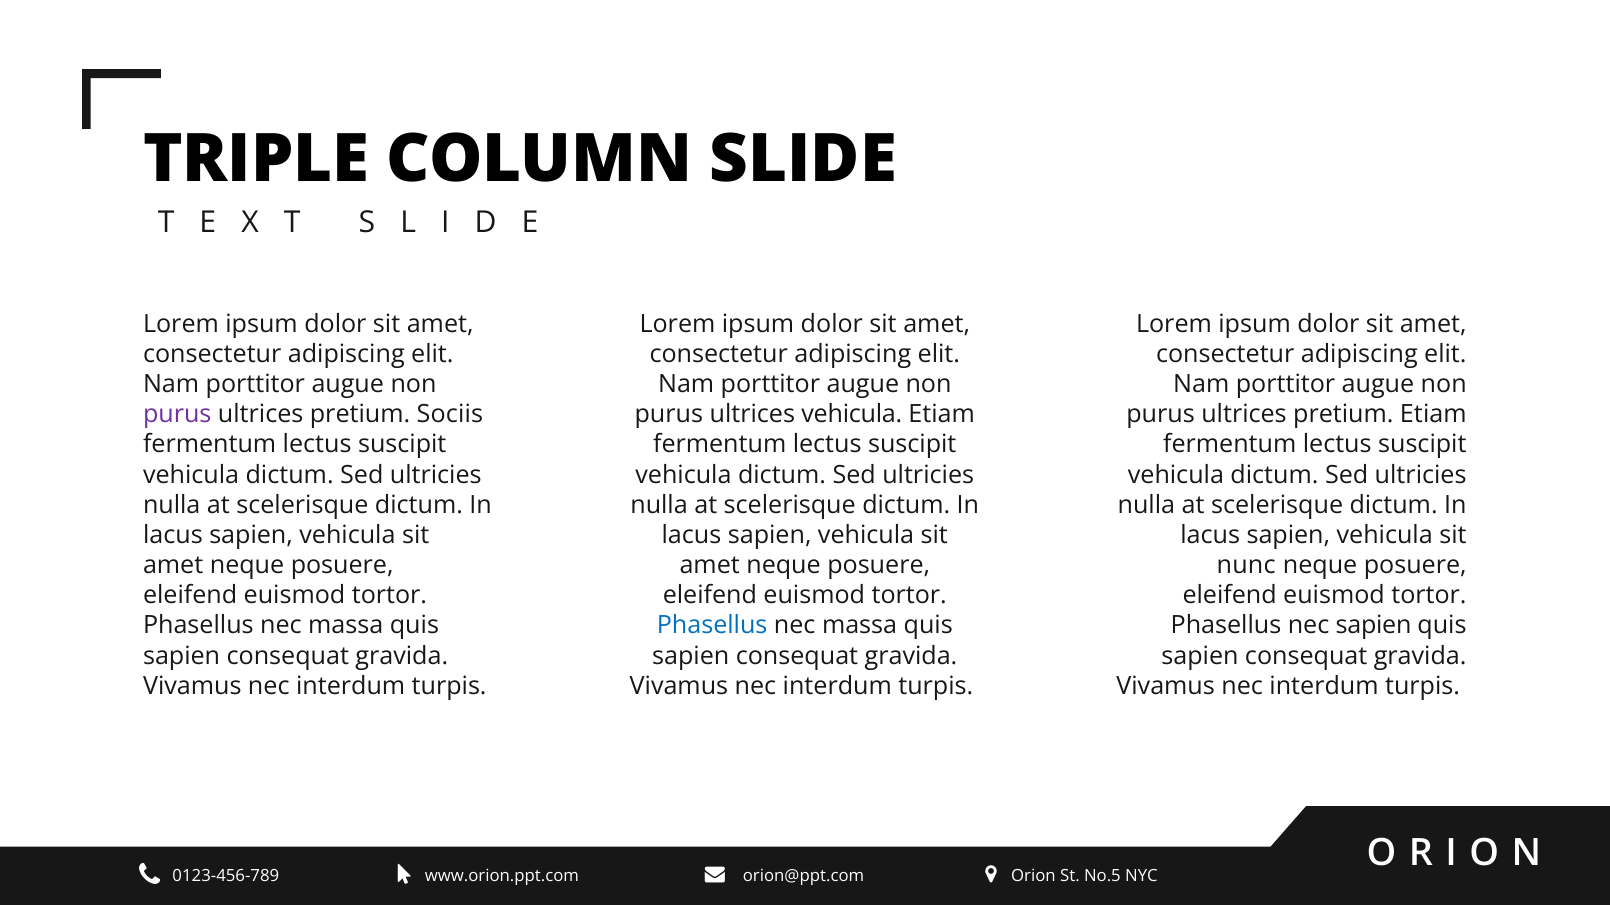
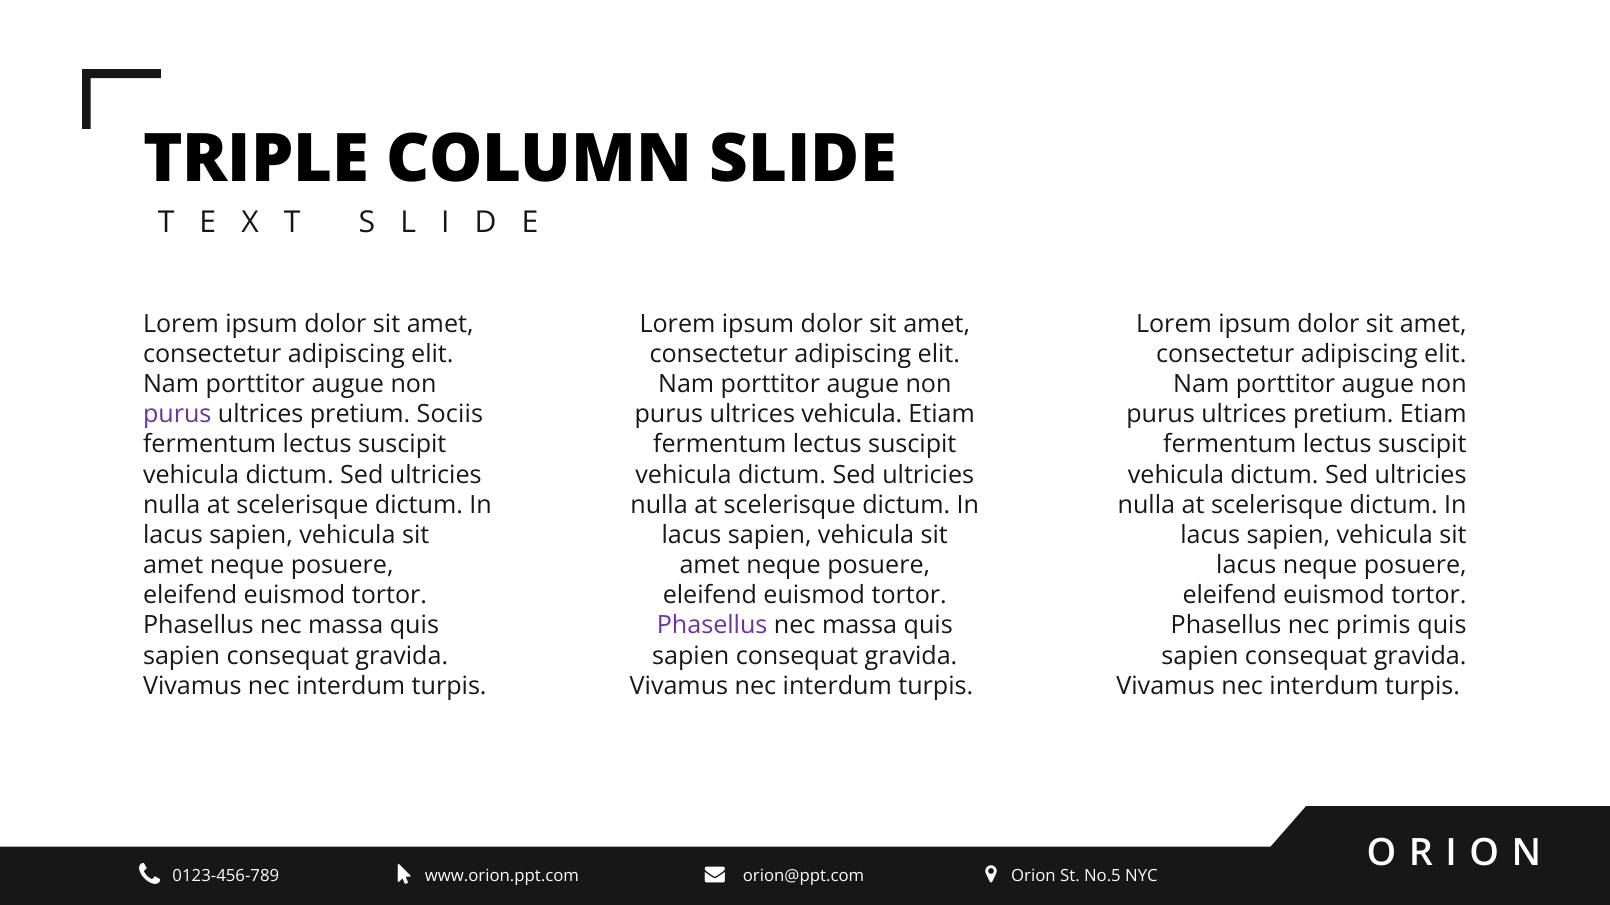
nunc: nunc -> lacus (1246, 566)
Phasellus colour: blue -> purple (712, 626)
nec sapien: sapien -> primis (1373, 626)
